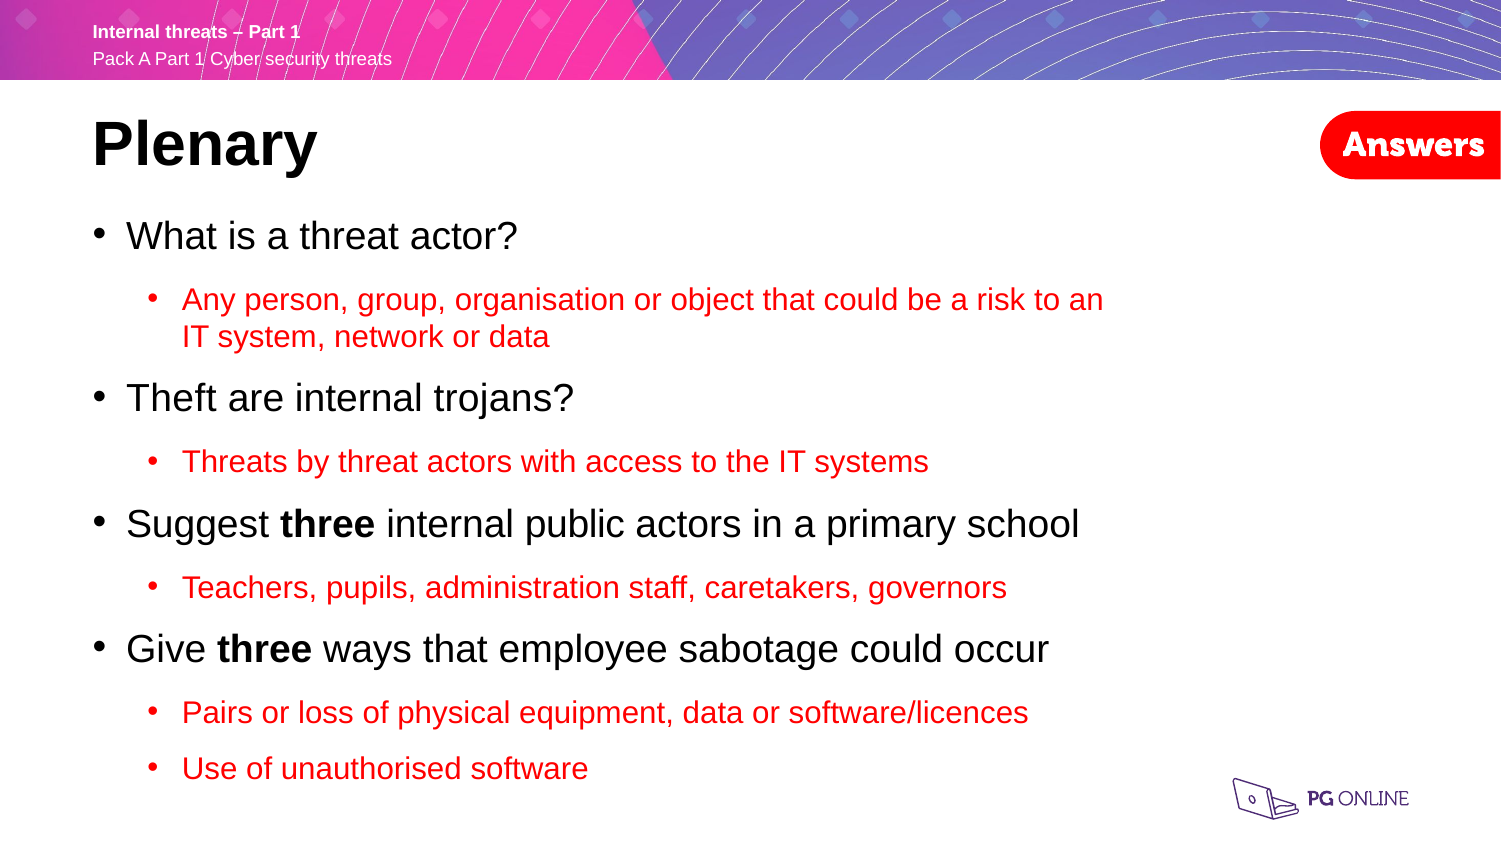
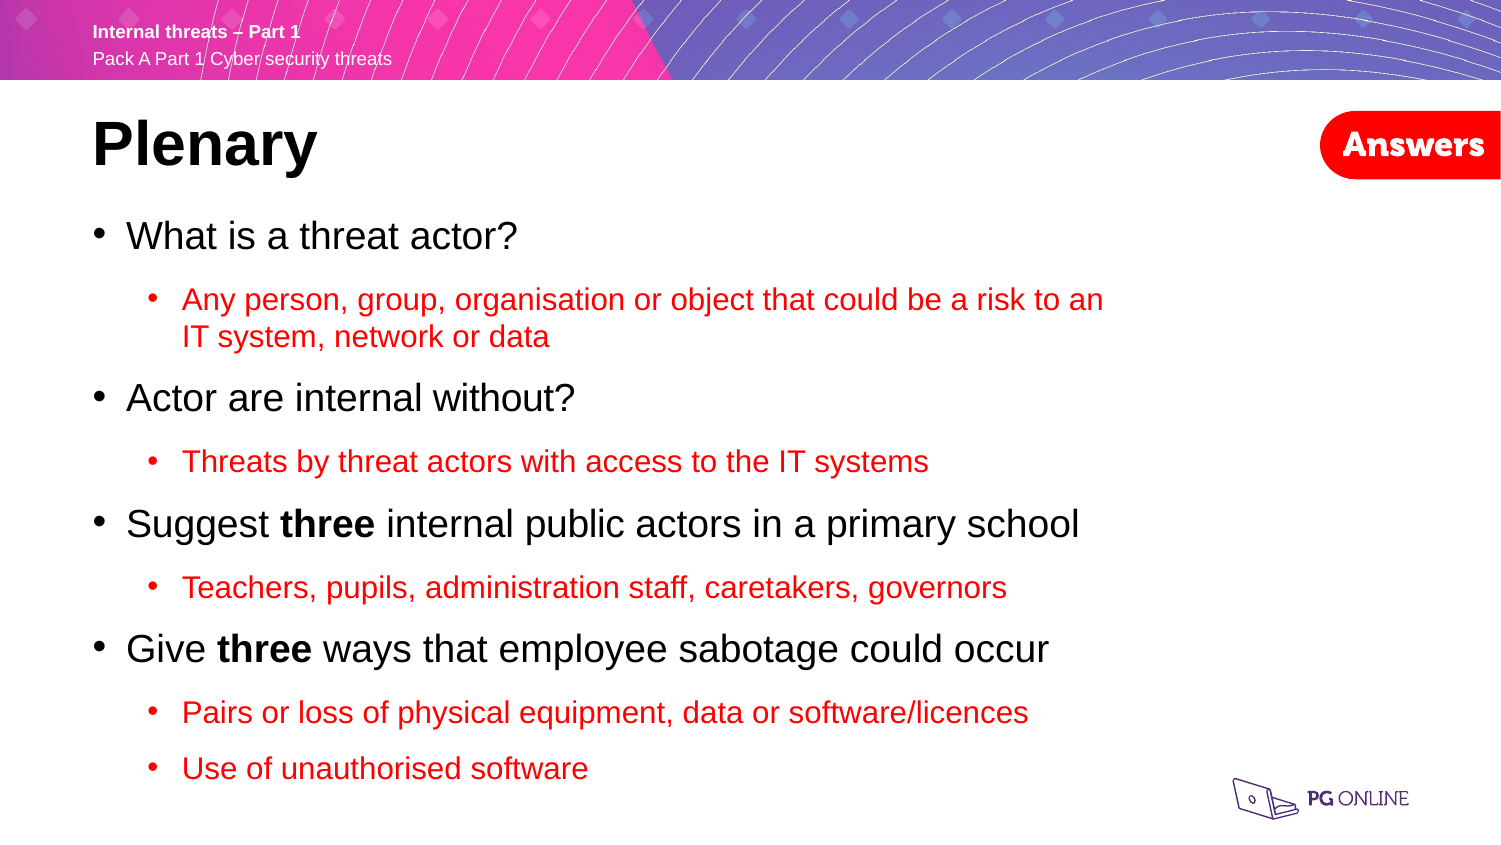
Theft: Theft -> Actor (172, 399)
trojans: trojans -> without (504, 399)
